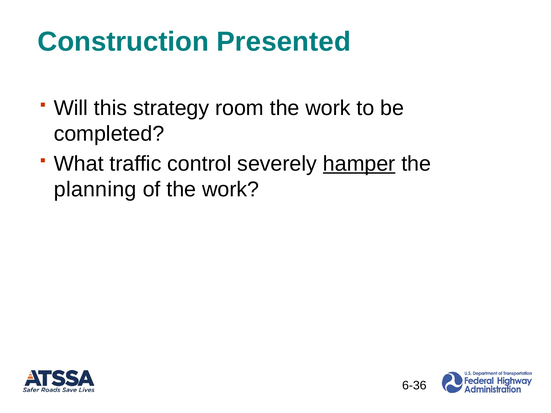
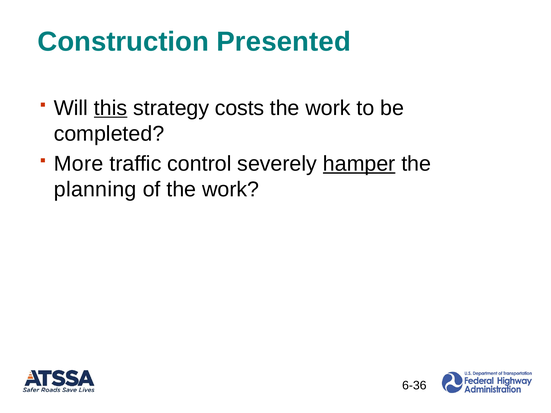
this underline: none -> present (111, 108)
room: room -> costs (240, 108)
What: What -> More (79, 164)
